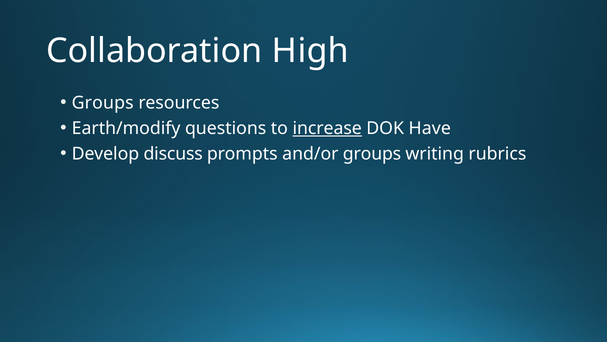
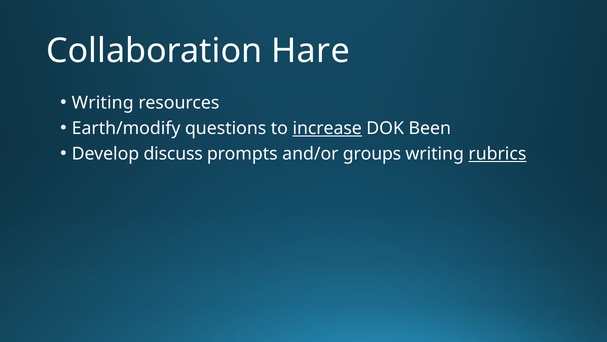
High: High -> Hare (311, 51)
Groups: Groups -> Writing (103, 103)
Have: Have -> Been (430, 128)
rubrics underline: none -> present (497, 154)
